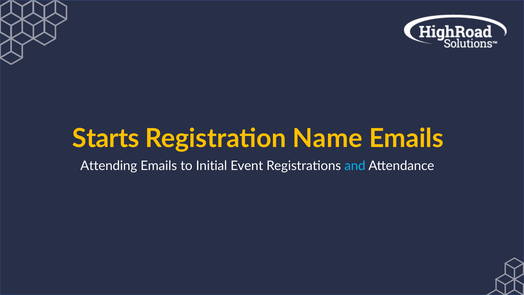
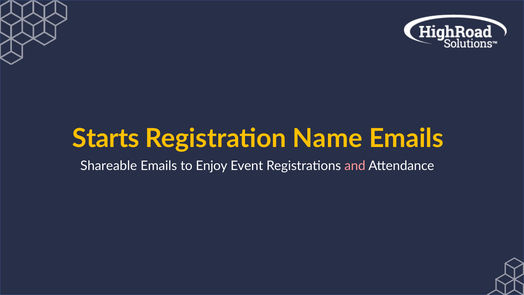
Attending: Attending -> Shareable (109, 166)
Initial: Initial -> Enjoy (212, 166)
and colour: light blue -> pink (355, 166)
